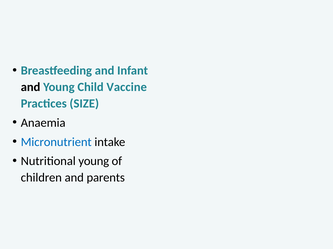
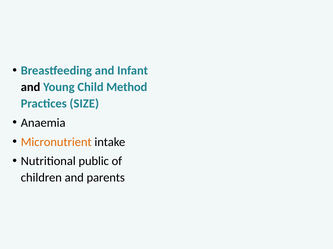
Vaccine: Vaccine -> Method (127, 87)
Micronutrient colour: blue -> orange (56, 142)
Nutritional young: young -> public (94, 162)
